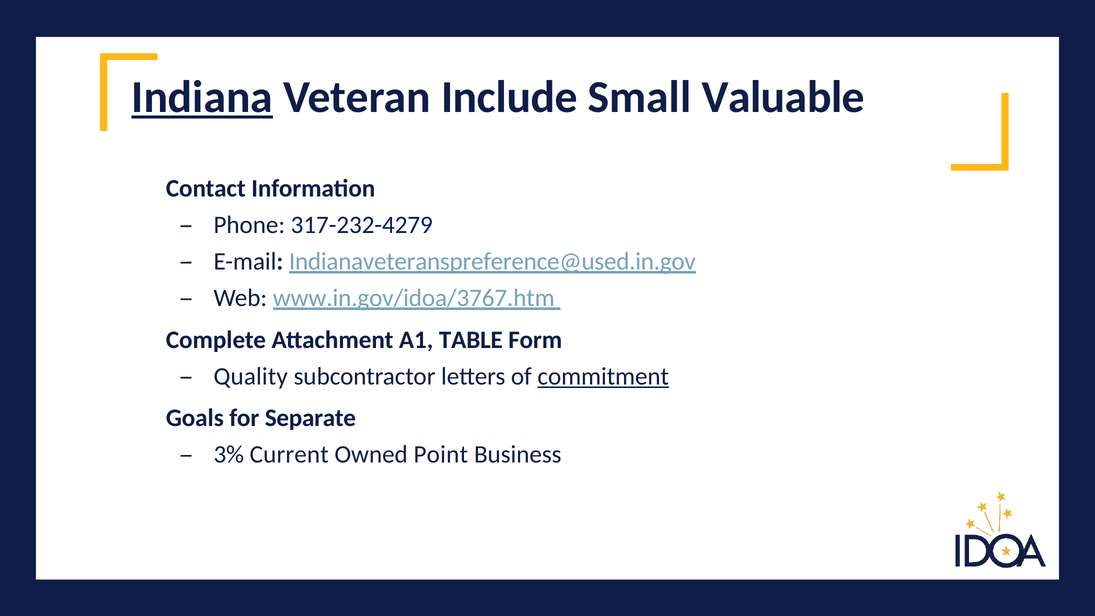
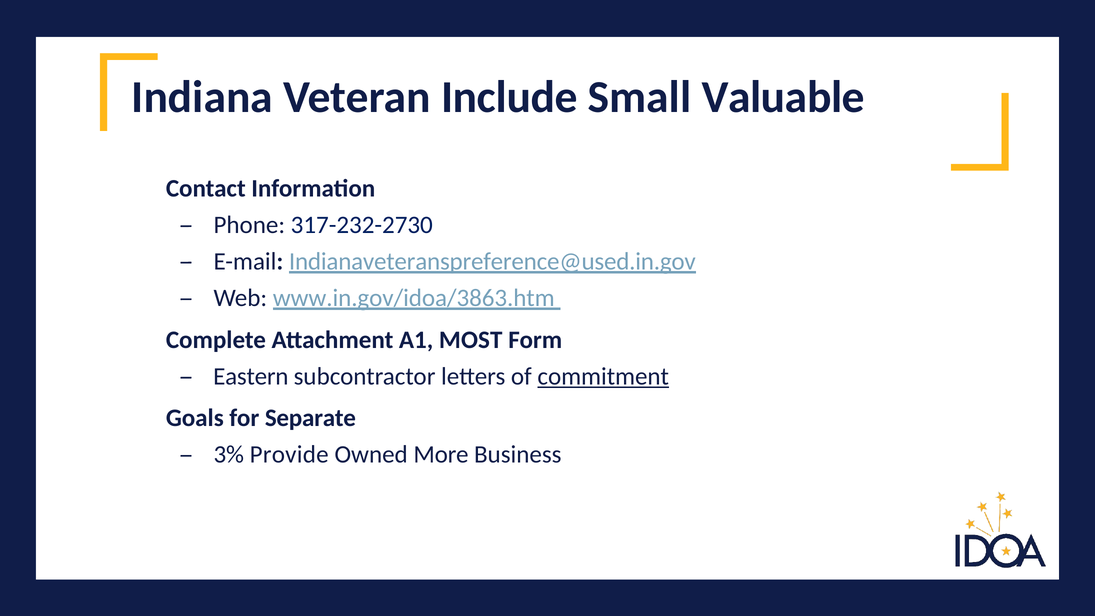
Indiana underline: present -> none (202, 97)
317-232-4279: 317-232-4279 -> 317-232-2730 (362, 225)
www.in.gov/idoa/3767.htm: www.in.gov/idoa/3767.htm -> www.in.gov/idoa/3863.htm (414, 298)
TABLE: TABLE -> MOST (471, 340)
Quality: Quality -> Eastern (251, 376)
Current: Current -> Provide (289, 454)
Point: Point -> More (441, 454)
